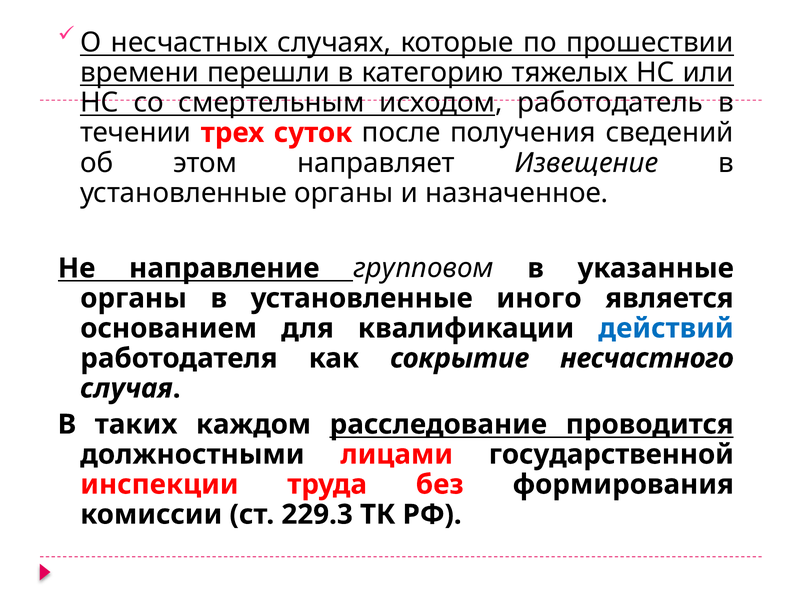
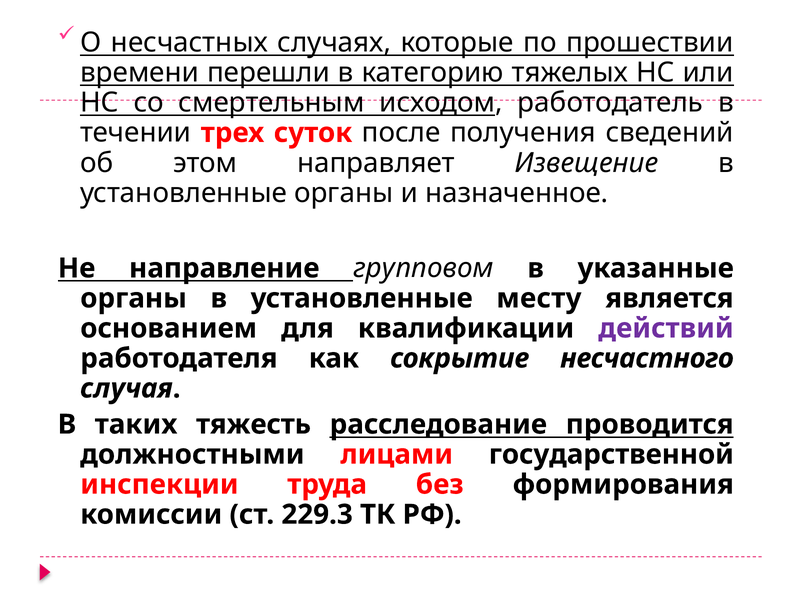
иного: иного -> месту (539, 299)
действий colour: blue -> purple (666, 329)
каждом: каждом -> тяжесть (254, 425)
